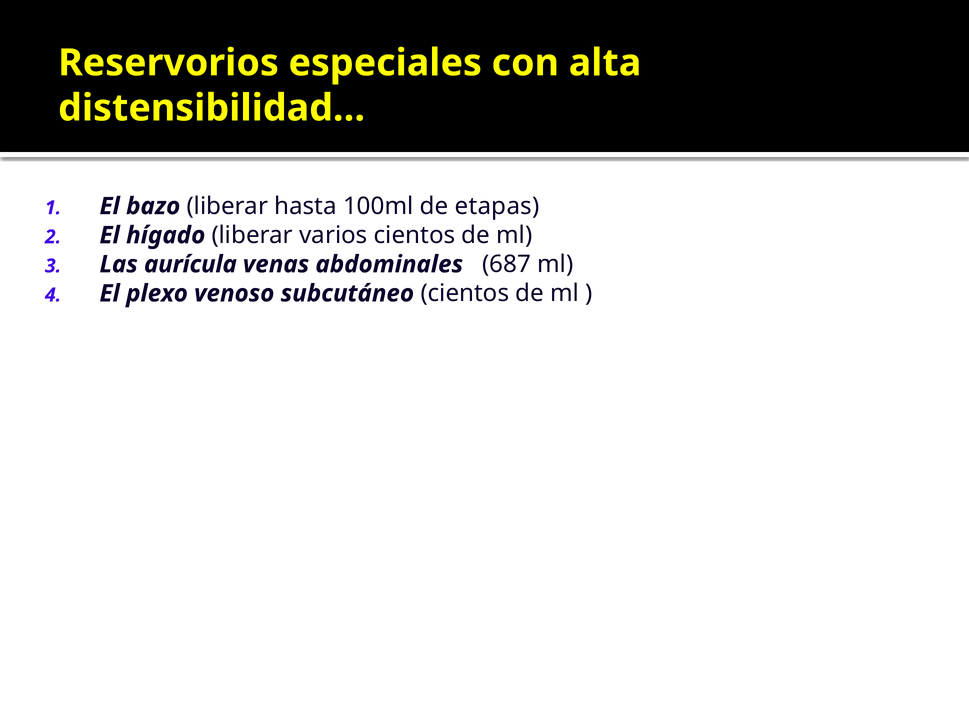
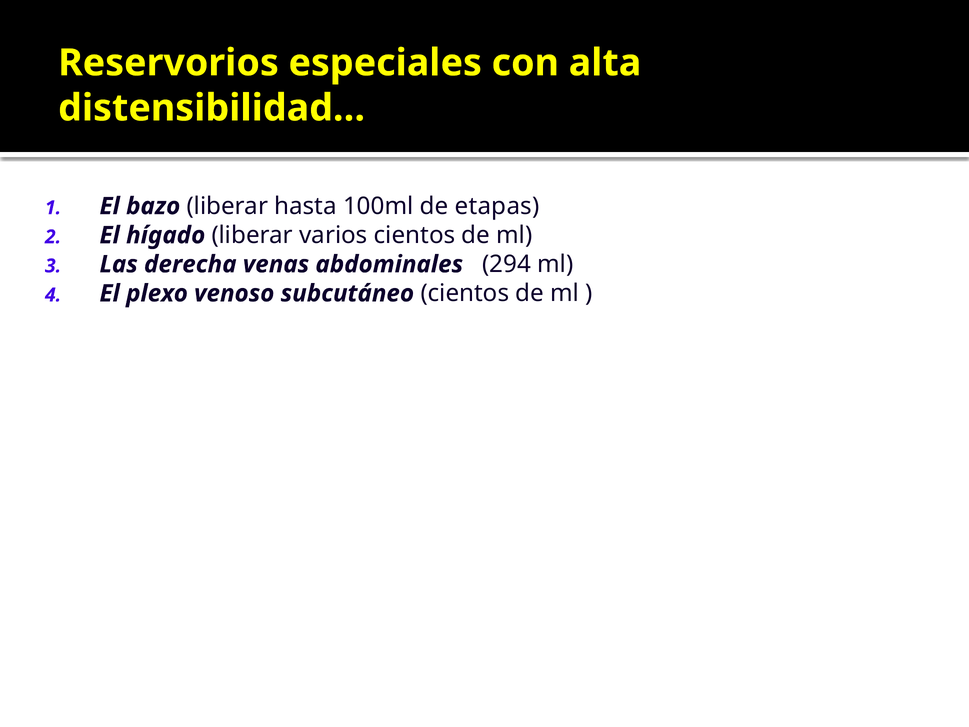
aurícula: aurícula -> derecha (190, 264)
687: 687 -> 294 (507, 264)
